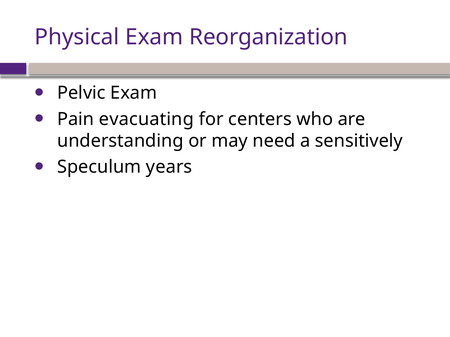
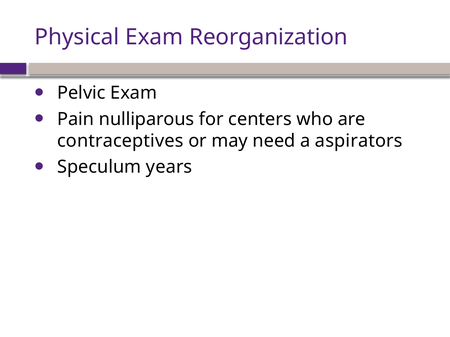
evacuating: evacuating -> nulliparous (147, 119)
understanding: understanding -> contraceptives (120, 141)
sensitively: sensitively -> aspirators (359, 141)
